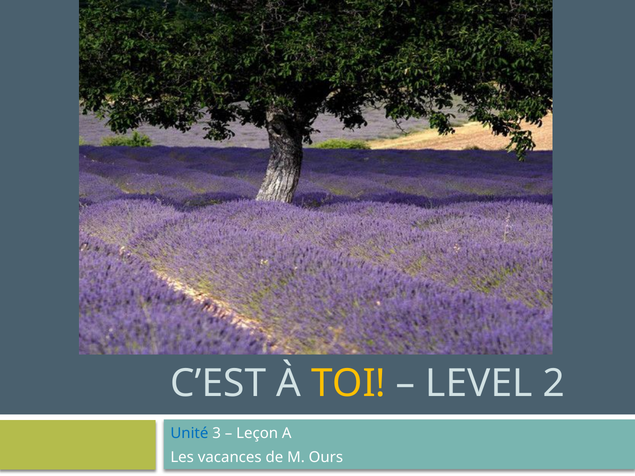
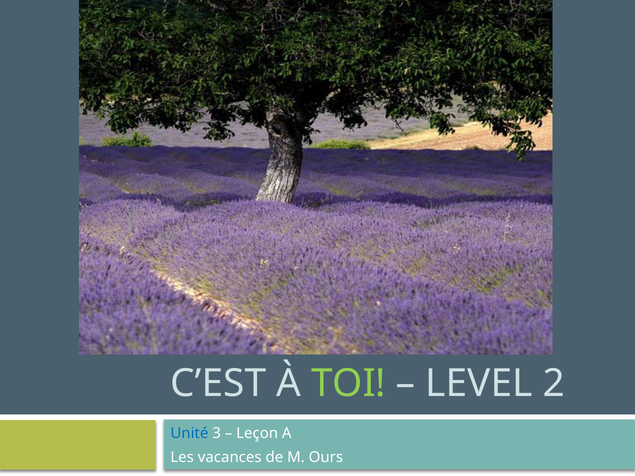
TOI colour: yellow -> light green (349, 384)
